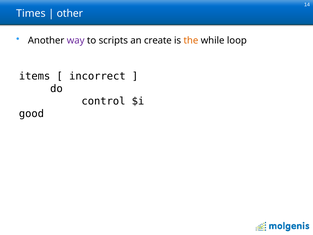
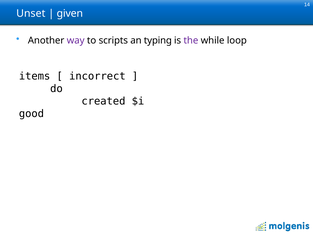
Times: Times -> Unset (31, 13)
other: other -> given (70, 13)
create: create -> typing (158, 40)
the colour: orange -> purple (191, 40)
control: control -> created (103, 101)
